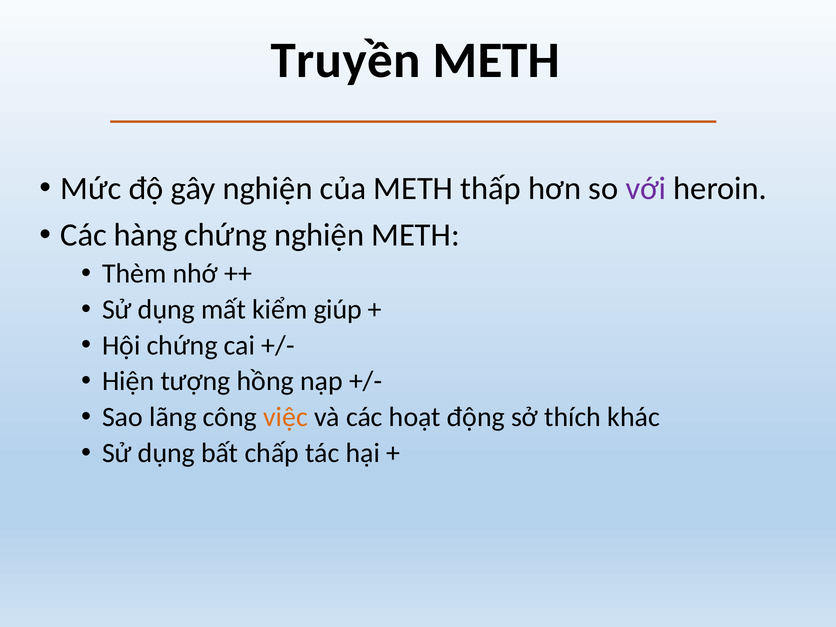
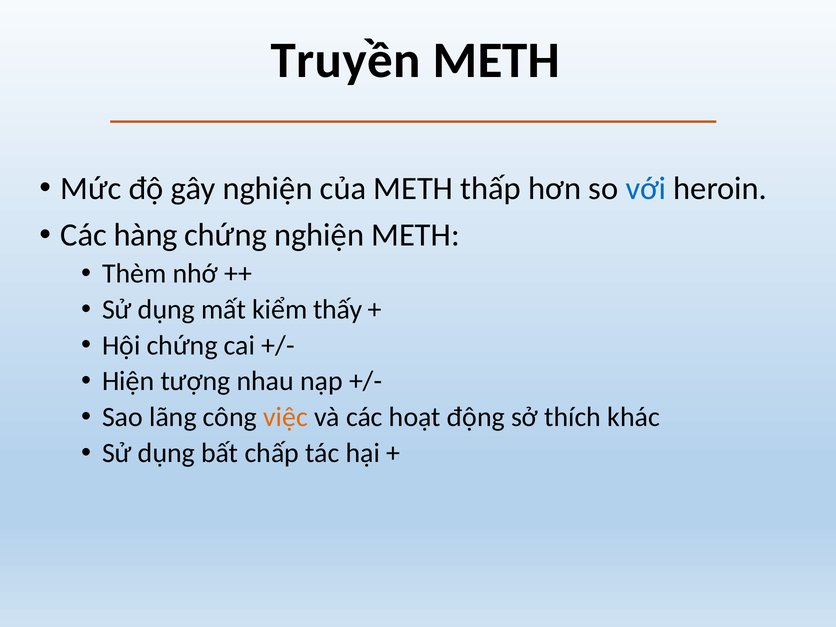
với colour: purple -> blue (646, 188)
giúp: giúp -> thấy (338, 310)
hồng: hồng -> nhau (265, 381)
